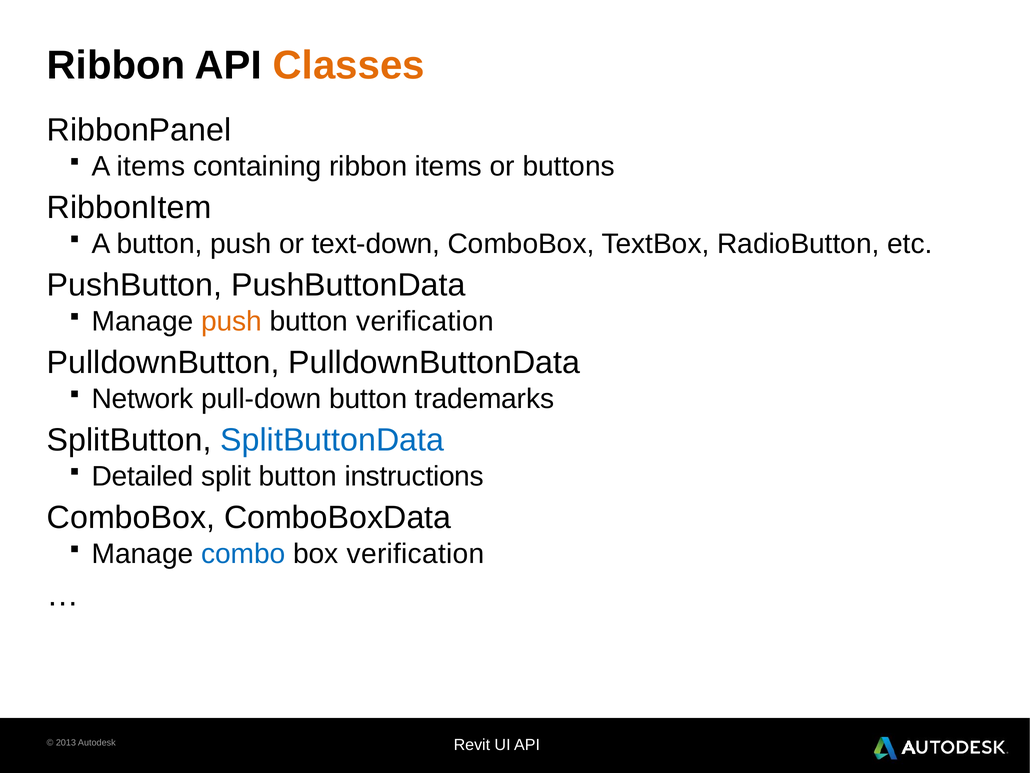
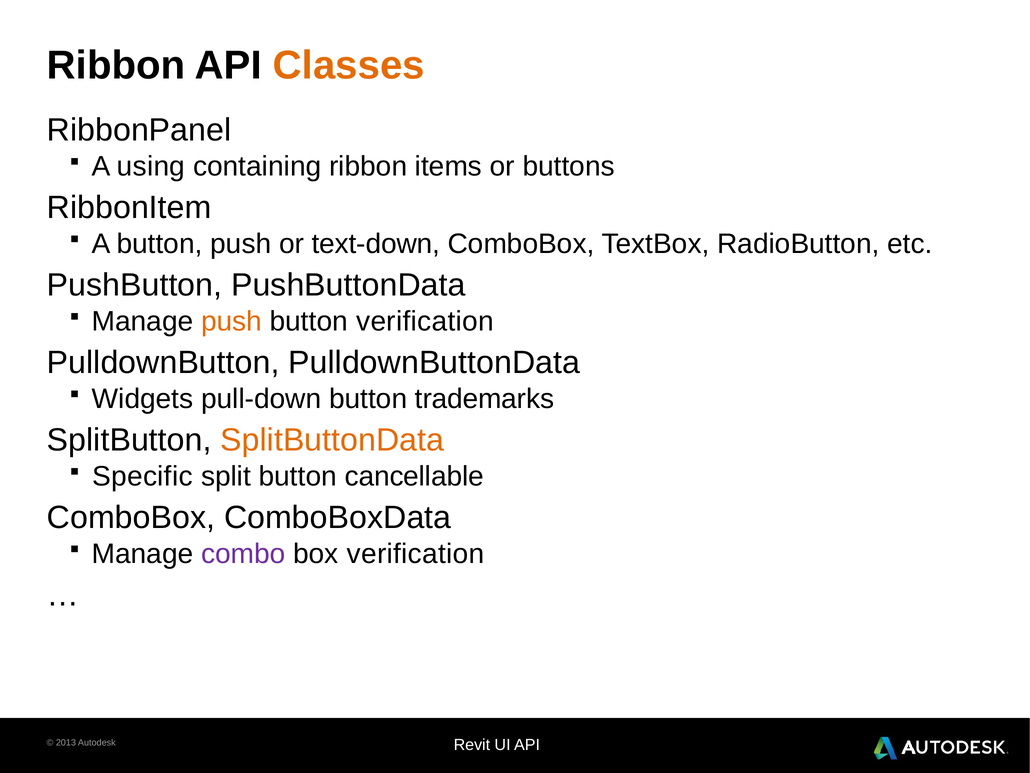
A items: items -> using (151, 166)
Network: Network -> Widgets (143, 398)
SplitButtonData colour: blue -> orange (332, 440)
Detailed: Detailed -> Specific (142, 476)
instructions: instructions -> cancellable (414, 476)
combo colour: blue -> purple (243, 553)
